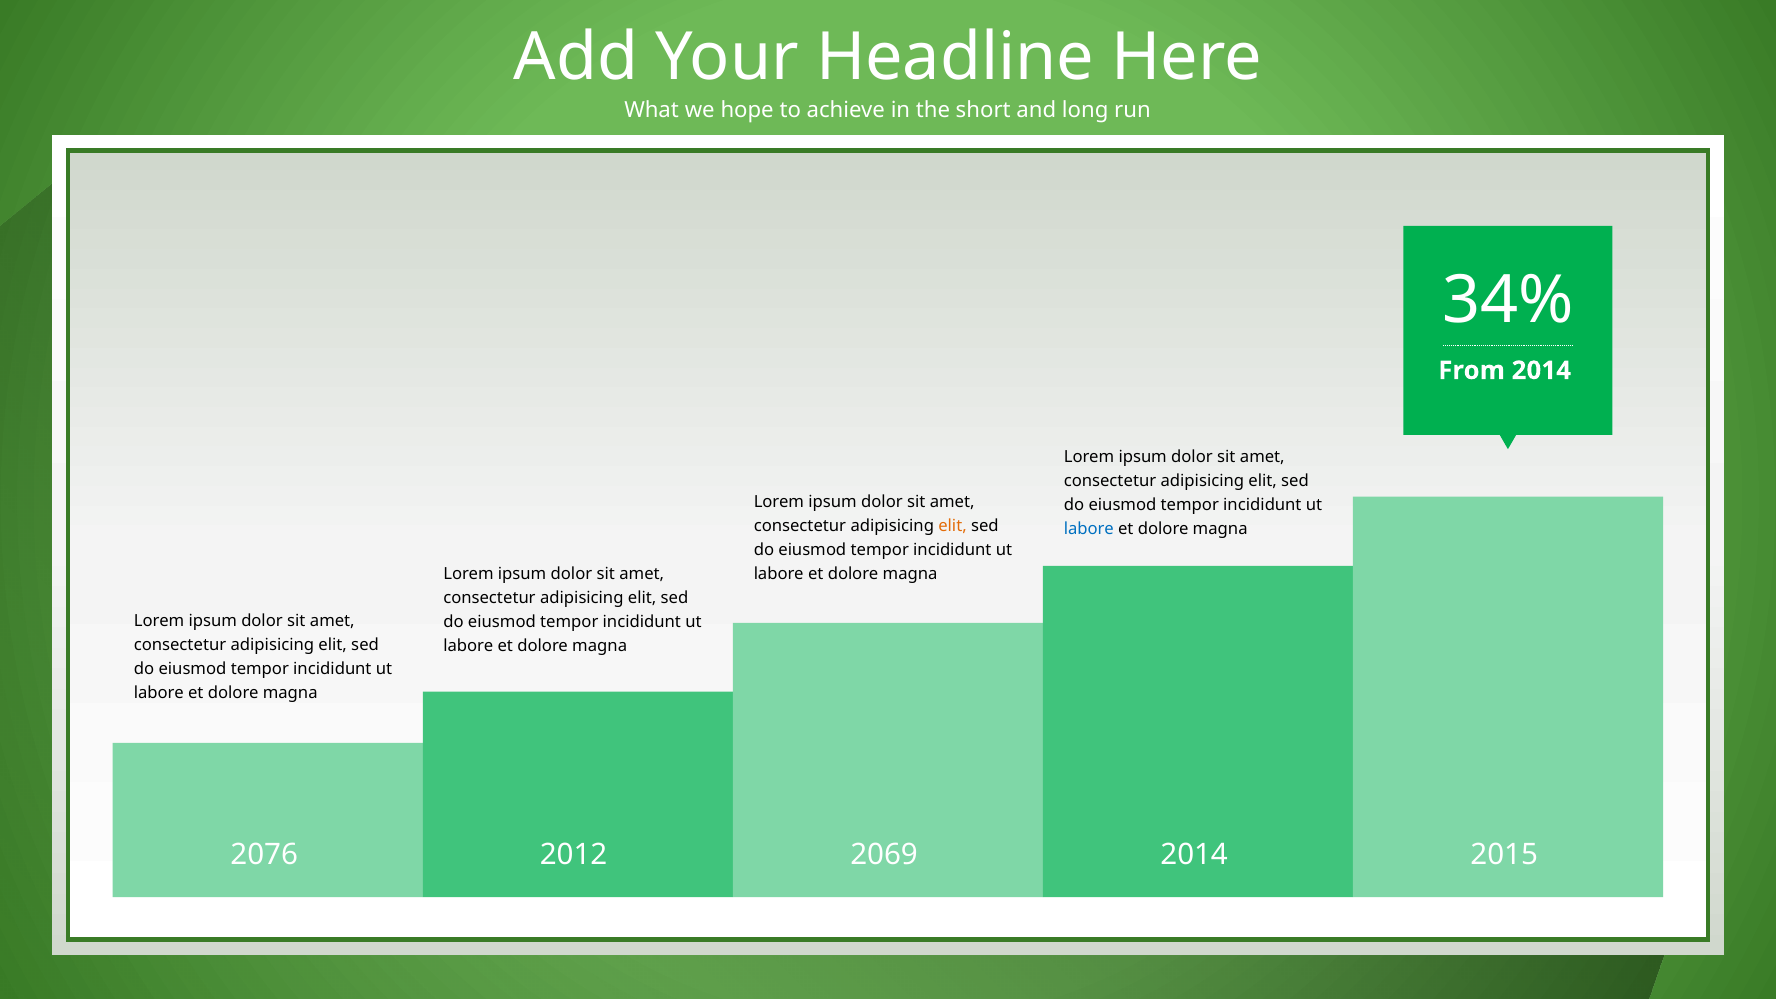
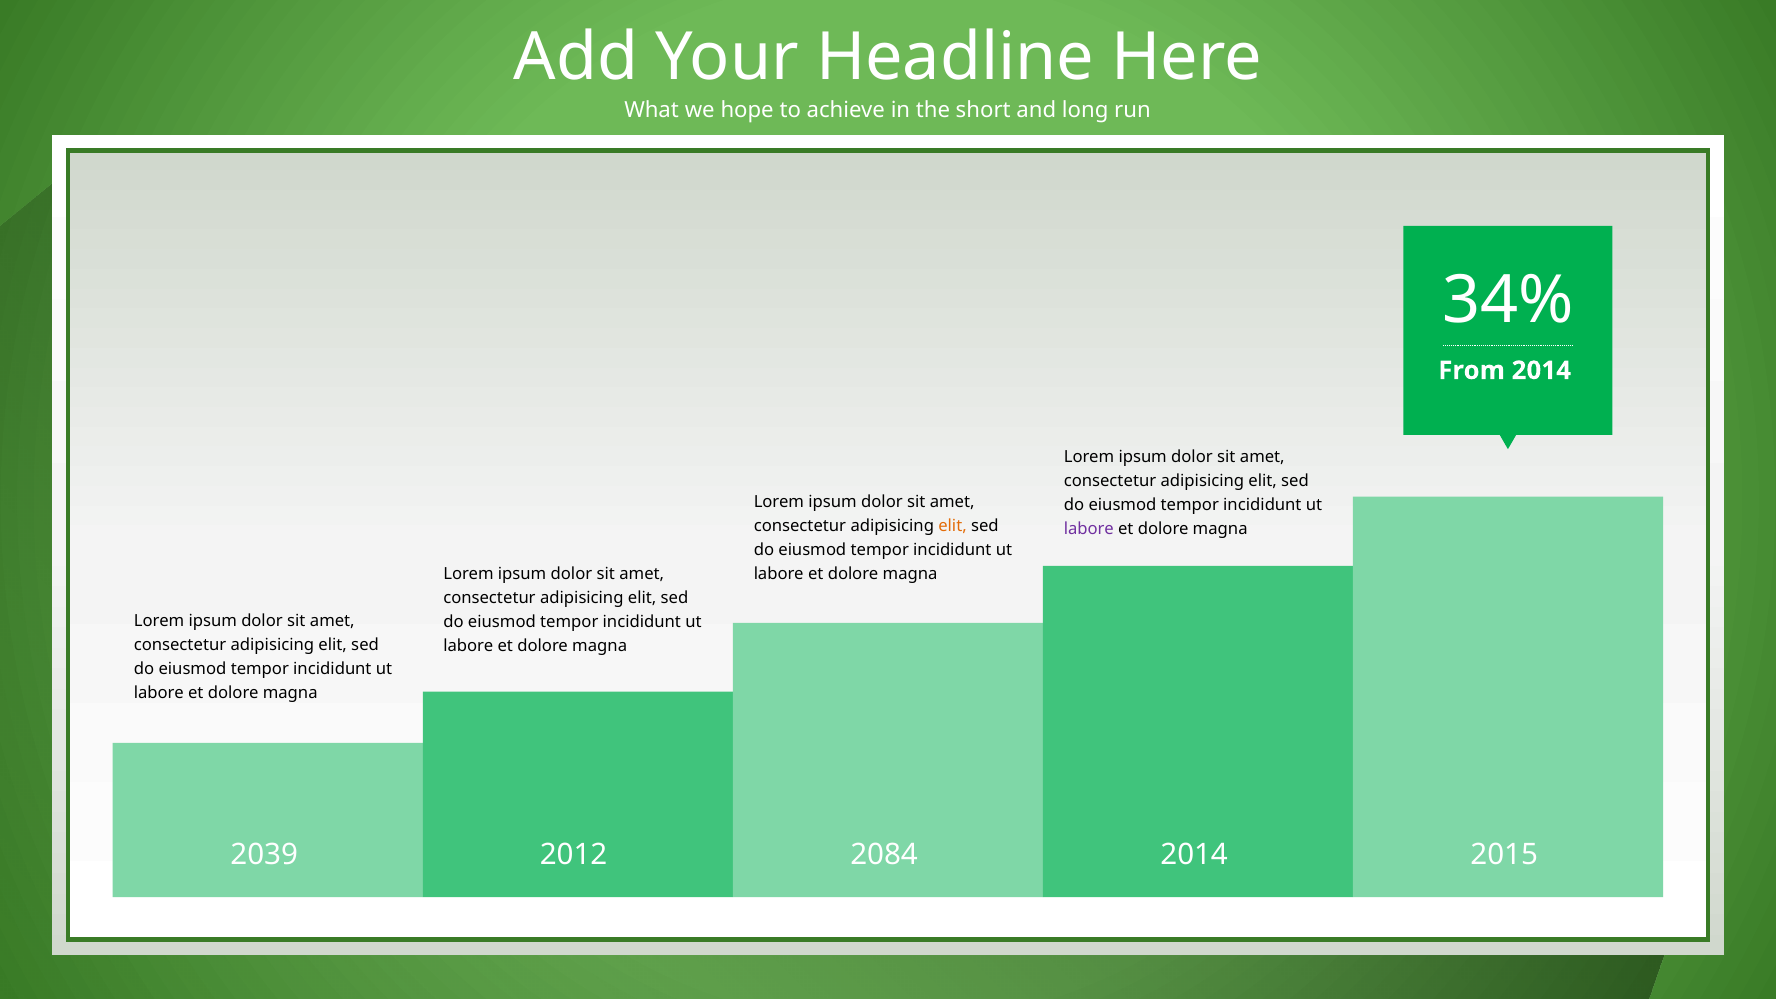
labore colour: blue -> purple (1089, 529)
2076: 2076 -> 2039 (264, 854)
2069: 2069 -> 2084 (884, 854)
